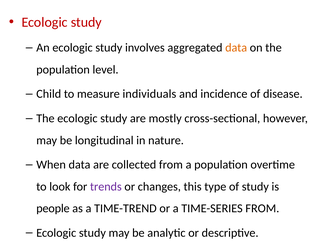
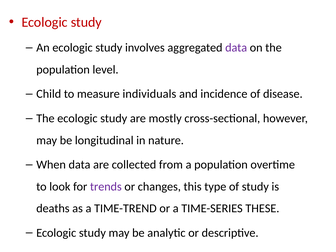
data colour: orange -> purple (236, 48)
people: people -> deaths (53, 208)
TIME-SERIES FROM: FROM -> THESE (262, 208)
